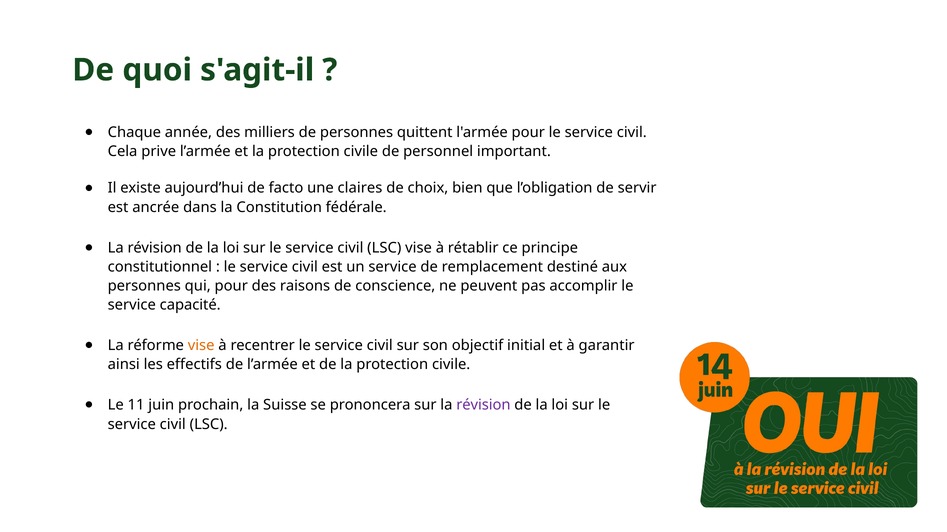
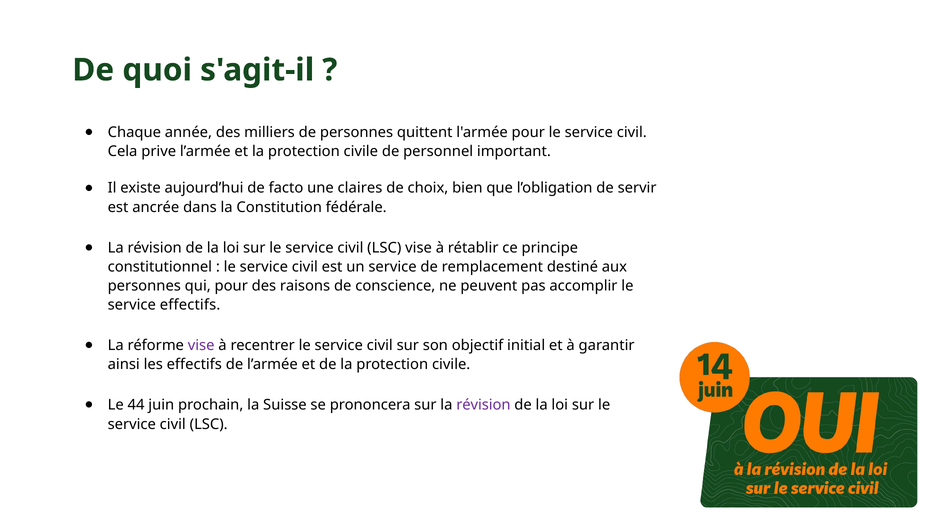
service capacité: capacité -> effectifs (190, 305)
vise colour: orange -> purple (201, 346)
11: 11 -> 44 (136, 406)
